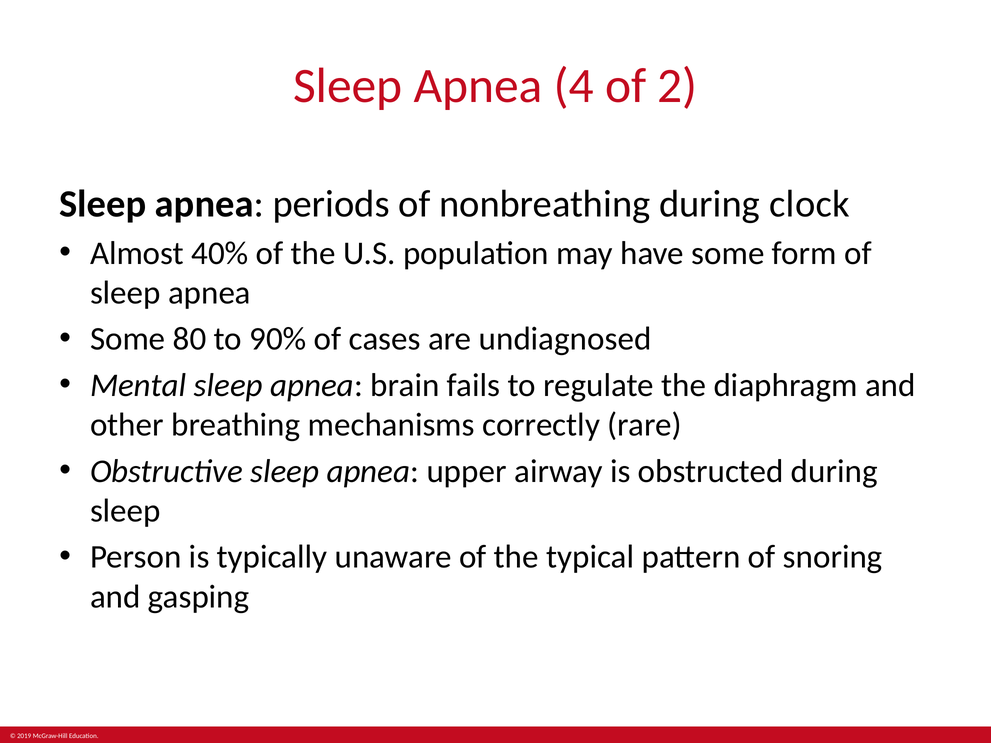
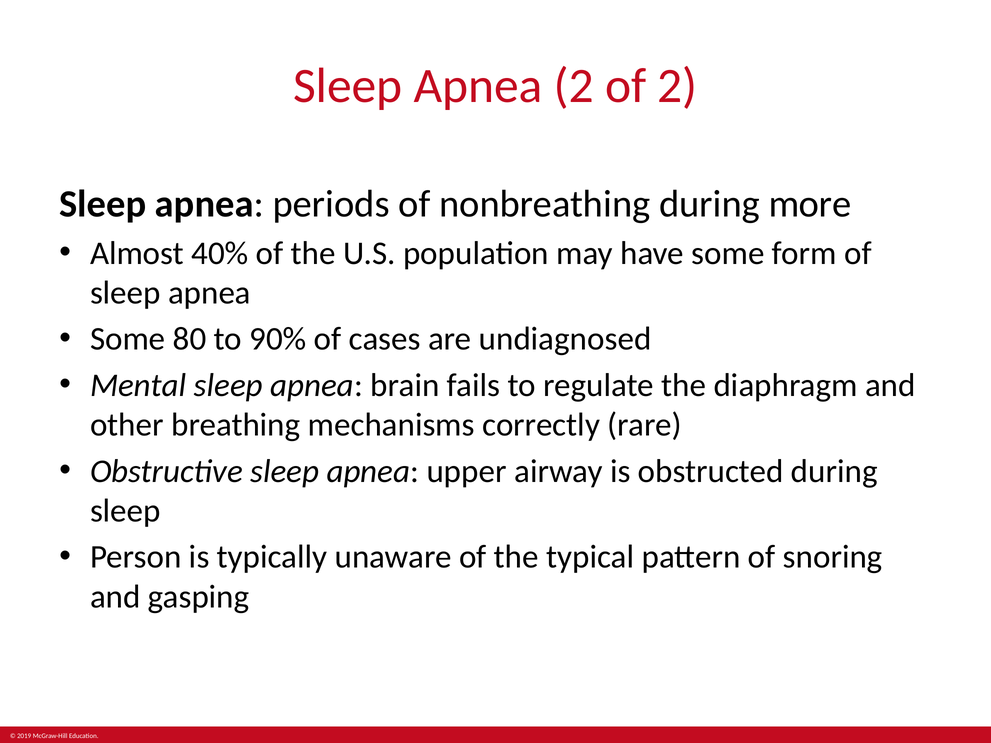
Apnea 4: 4 -> 2 (574, 86)
clock: clock -> more (810, 204)
